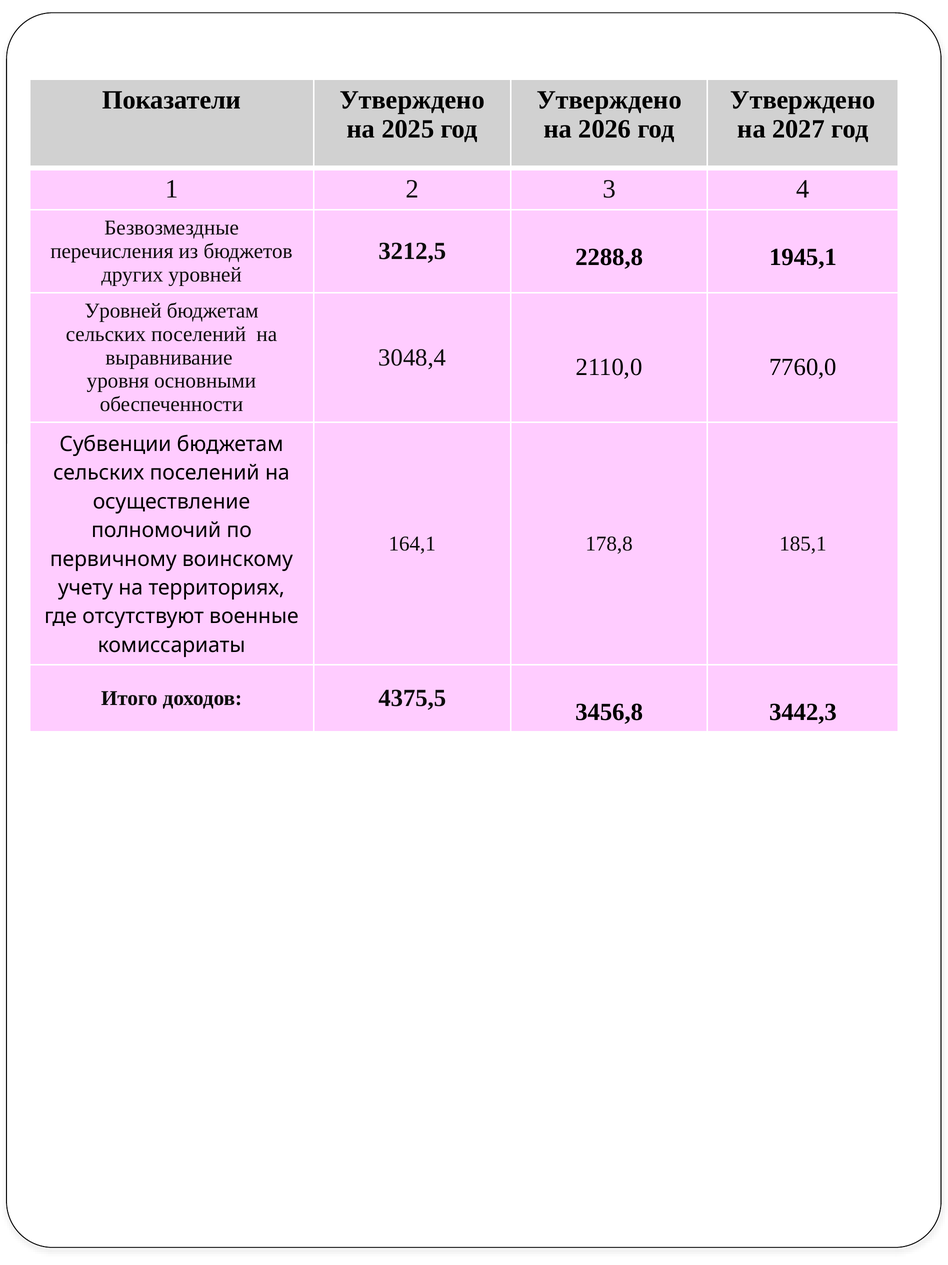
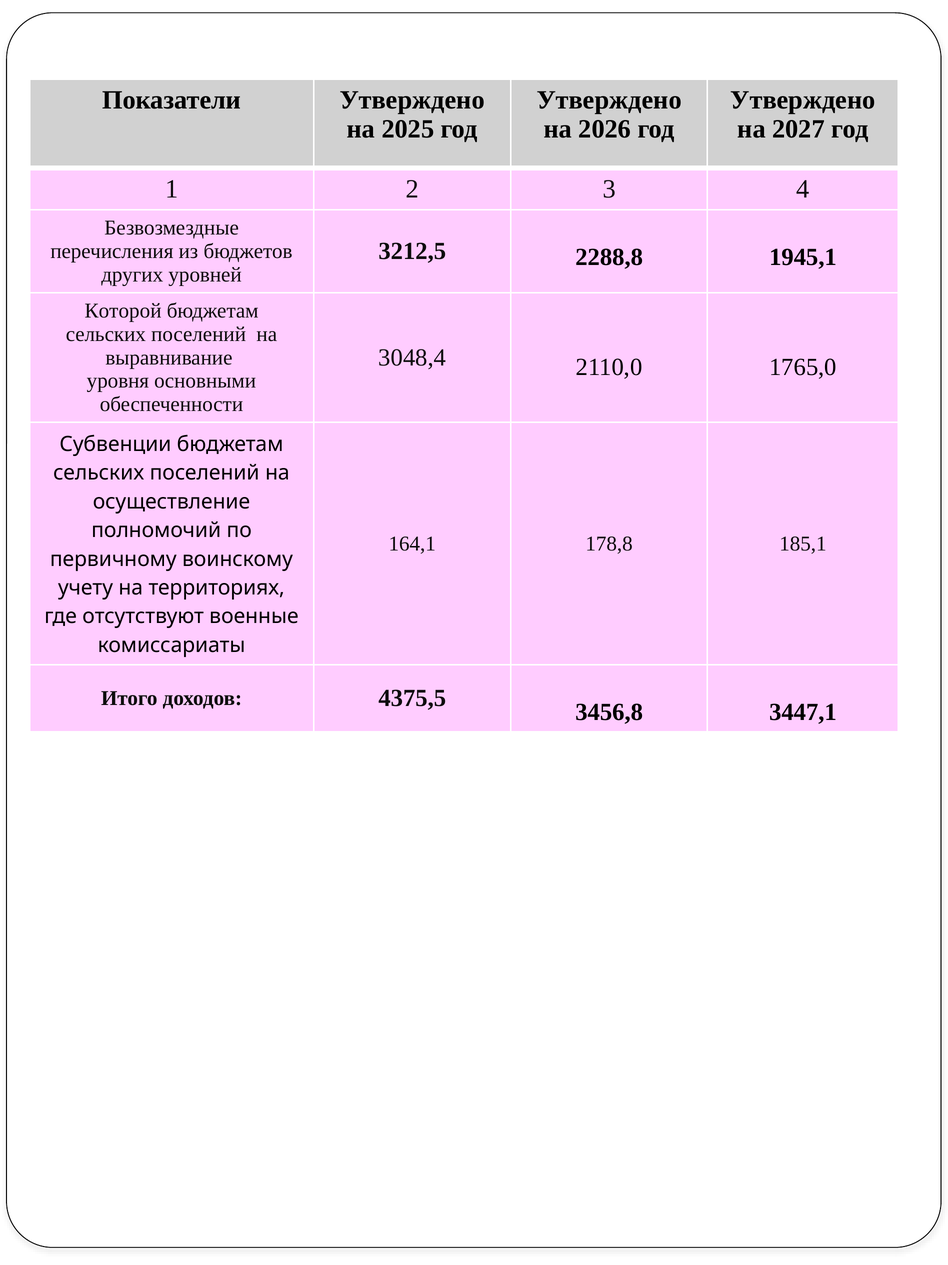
Уровней: Уровней -> Которой (123, 311)
7760,0: 7760,0 -> 1765,0 (803, 367)
3442,3: 3442,3 -> 3447,1 (803, 711)
